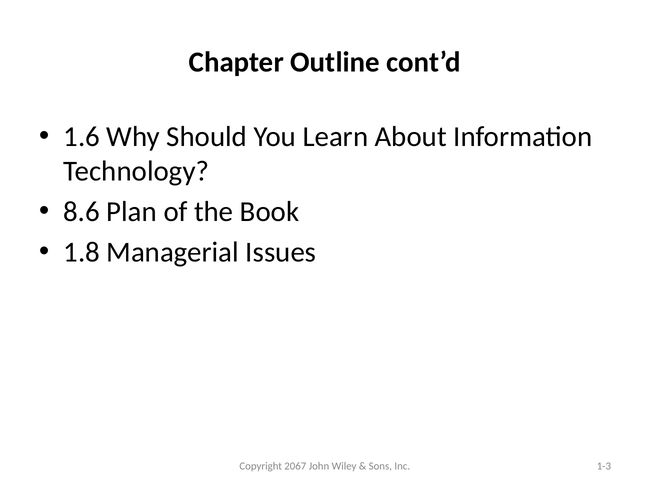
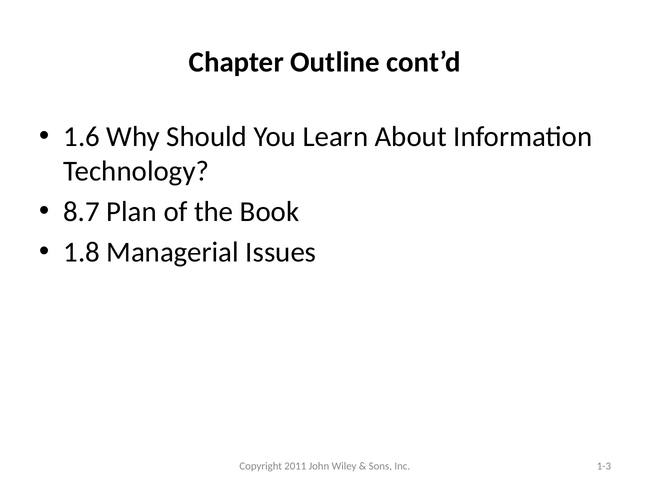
8.6: 8.6 -> 8.7 (82, 211)
2067: 2067 -> 2011 (295, 465)
